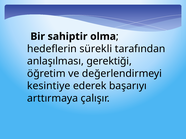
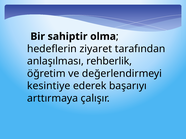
sürekli: sürekli -> ziyaret (96, 49)
gerektiği: gerektiği -> rehberlik (109, 61)
